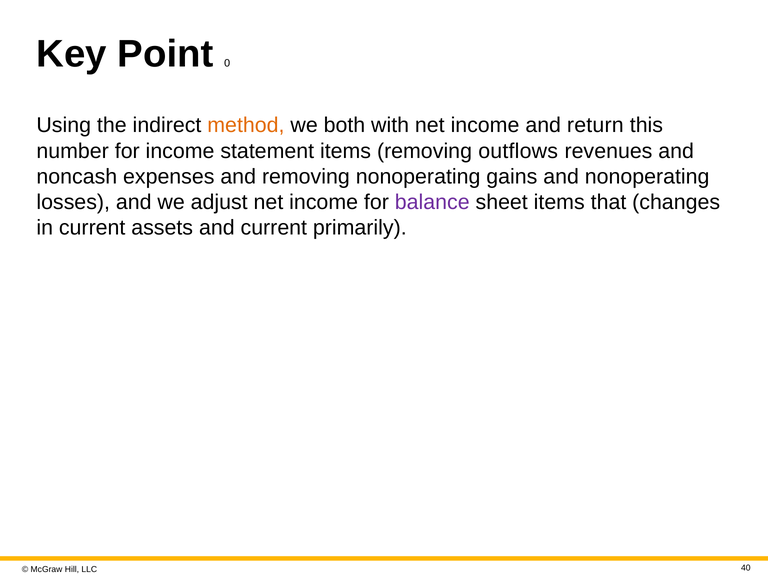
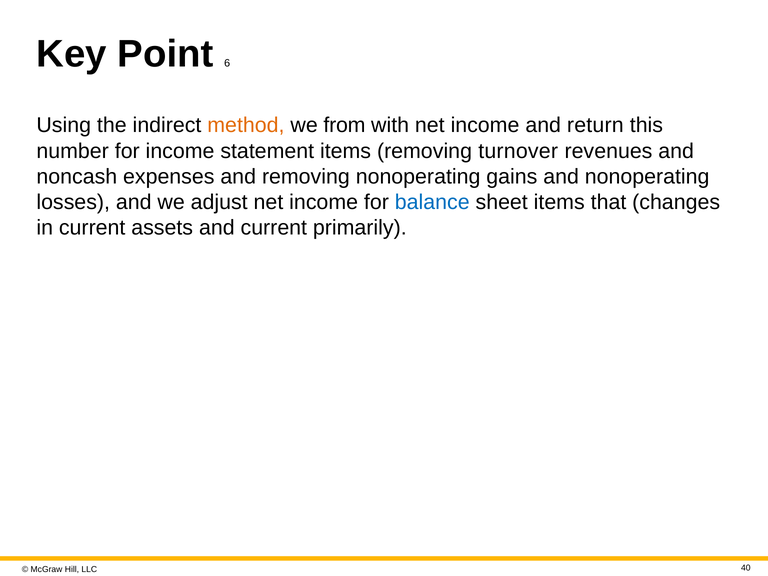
0: 0 -> 6 (227, 63)
both: both -> from (345, 125)
outflows: outflows -> turnover (518, 151)
balance colour: purple -> blue (432, 202)
